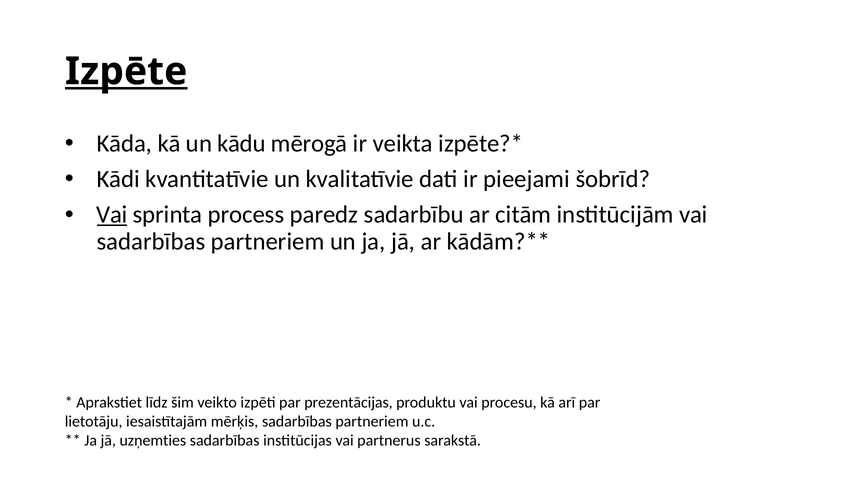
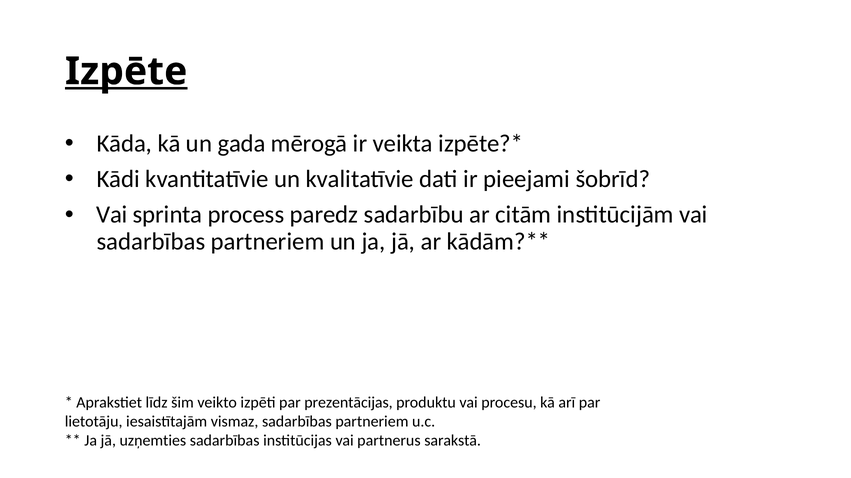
kādu: kādu -> gada (242, 144)
Vai underline: present -> none (112, 215)
mērķis: mērķis -> vismaz (235, 422)
